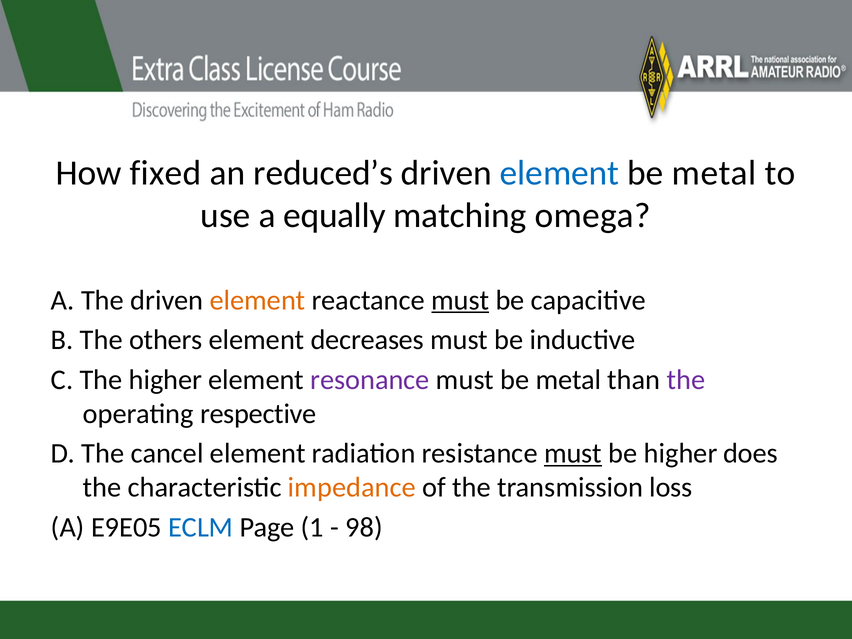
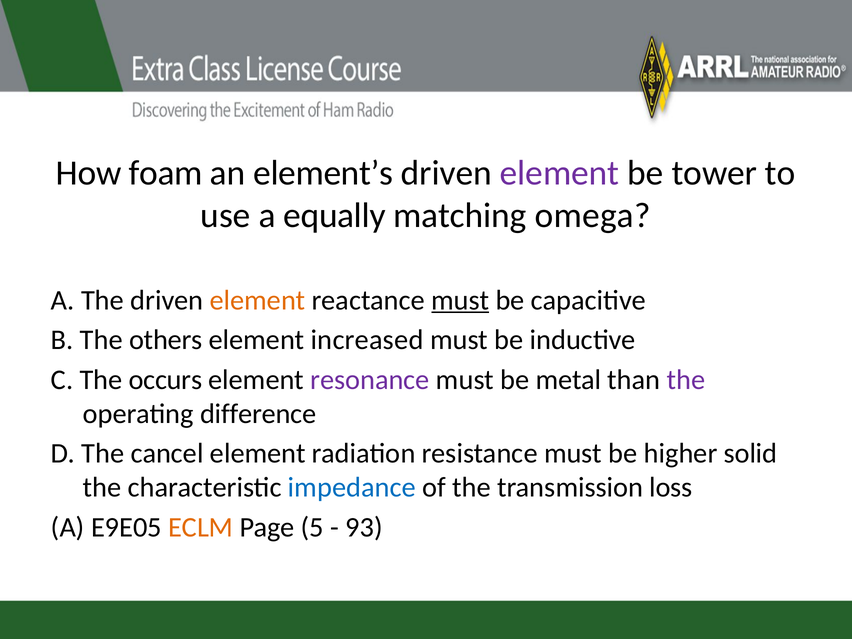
fixed: fixed -> foam (166, 173)
reduced’s: reduced’s -> element’s (323, 173)
element colour: blue -> purple (560, 173)
metal: metal -> tower (714, 173)
decreases: decreases -> increased (367, 340)
The higher: higher -> occurs (165, 380)
respective: respective -> difference (258, 414)
must underline: present -> none (573, 453)
does: does -> solid (750, 453)
impedance colour: orange -> blue (352, 488)
ECLM colour: blue -> orange (201, 527)
1: 1 -> 5 (312, 527)
98: 98 -> 93 (364, 527)
